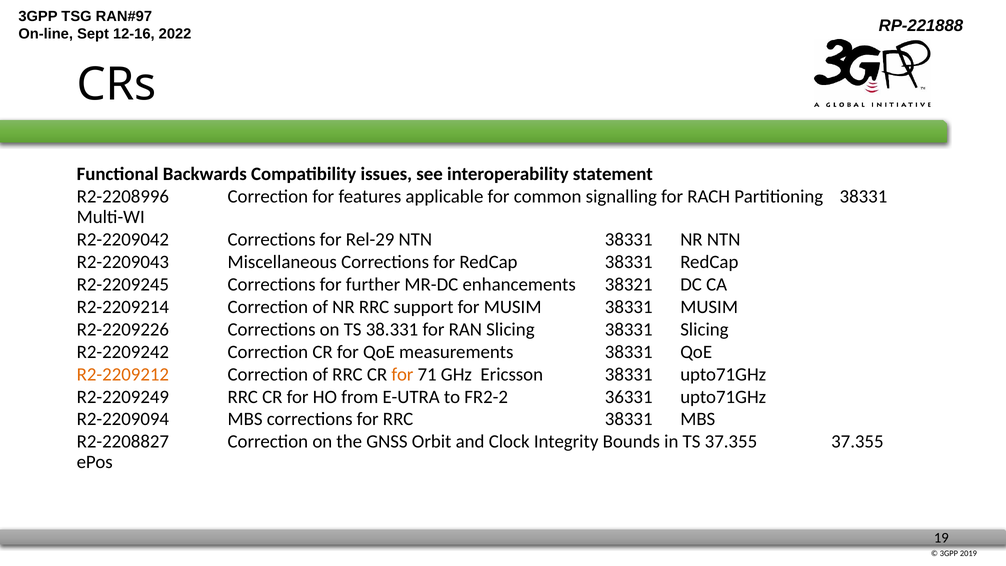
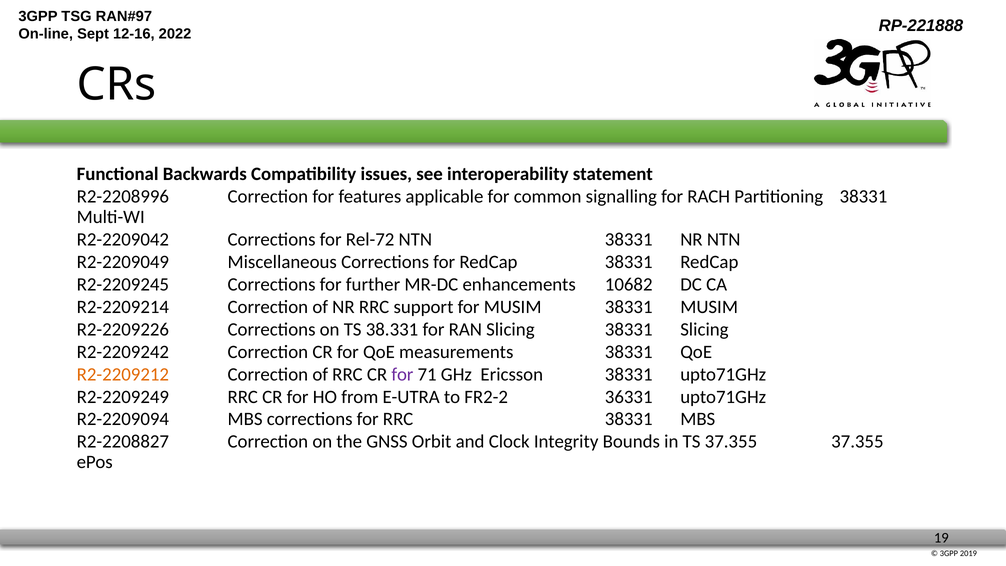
Rel-29: Rel-29 -> Rel-72 (370, 239)
R2-2209043: R2-2209043 -> R2-2209049 (123, 262)
38321: 38321 -> 10682 (629, 284)
for colour: orange -> purple (402, 374)
